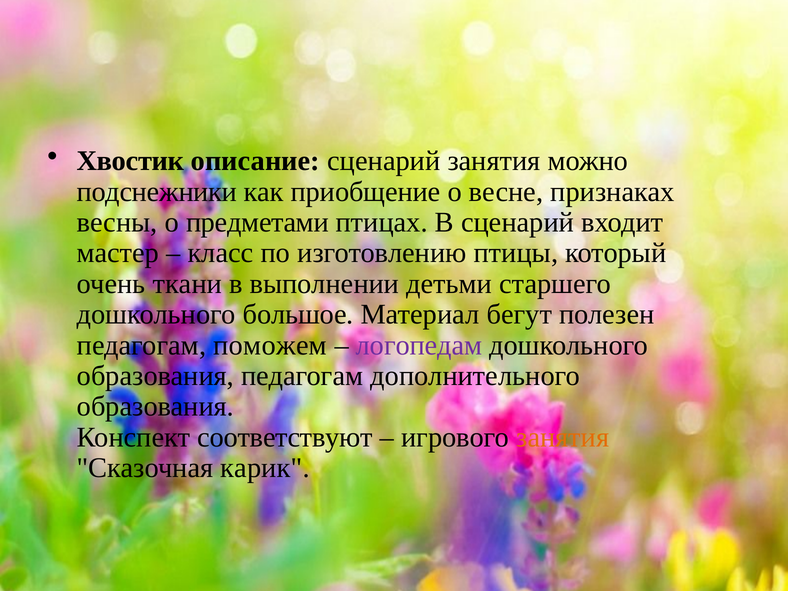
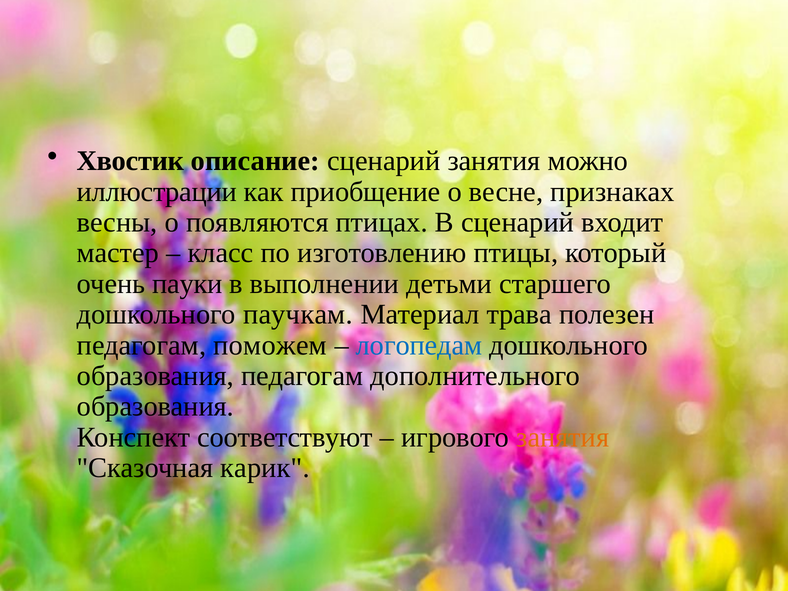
подснежники: подснежники -> иллюстрации (157, 192)
предметами: предметами -> появляются (257, 222)
ткани: ткани -> пауки (187, 284)
большое: большое -> паучкам (298, 314)
бегут: бегут -> трава (519, 314)
логопедам colour: purple -> blue (419, 345)
